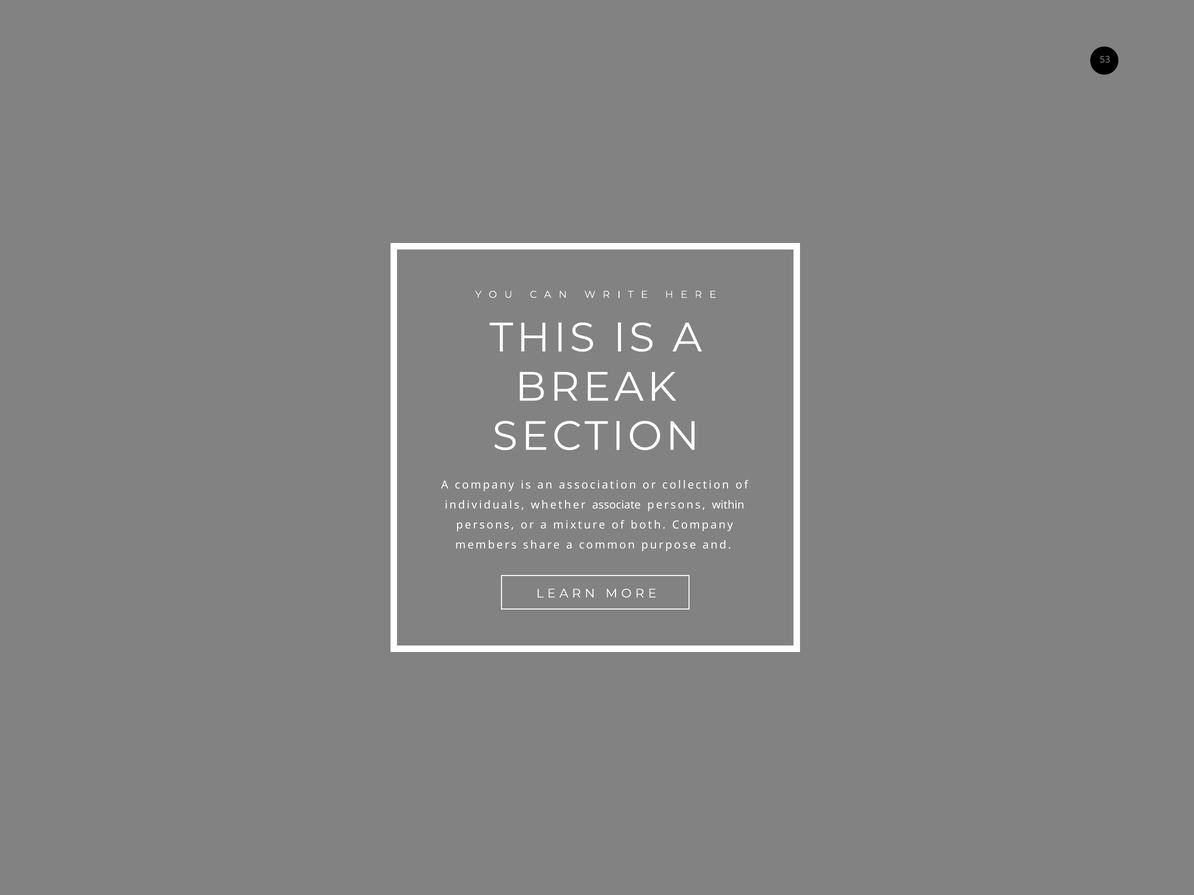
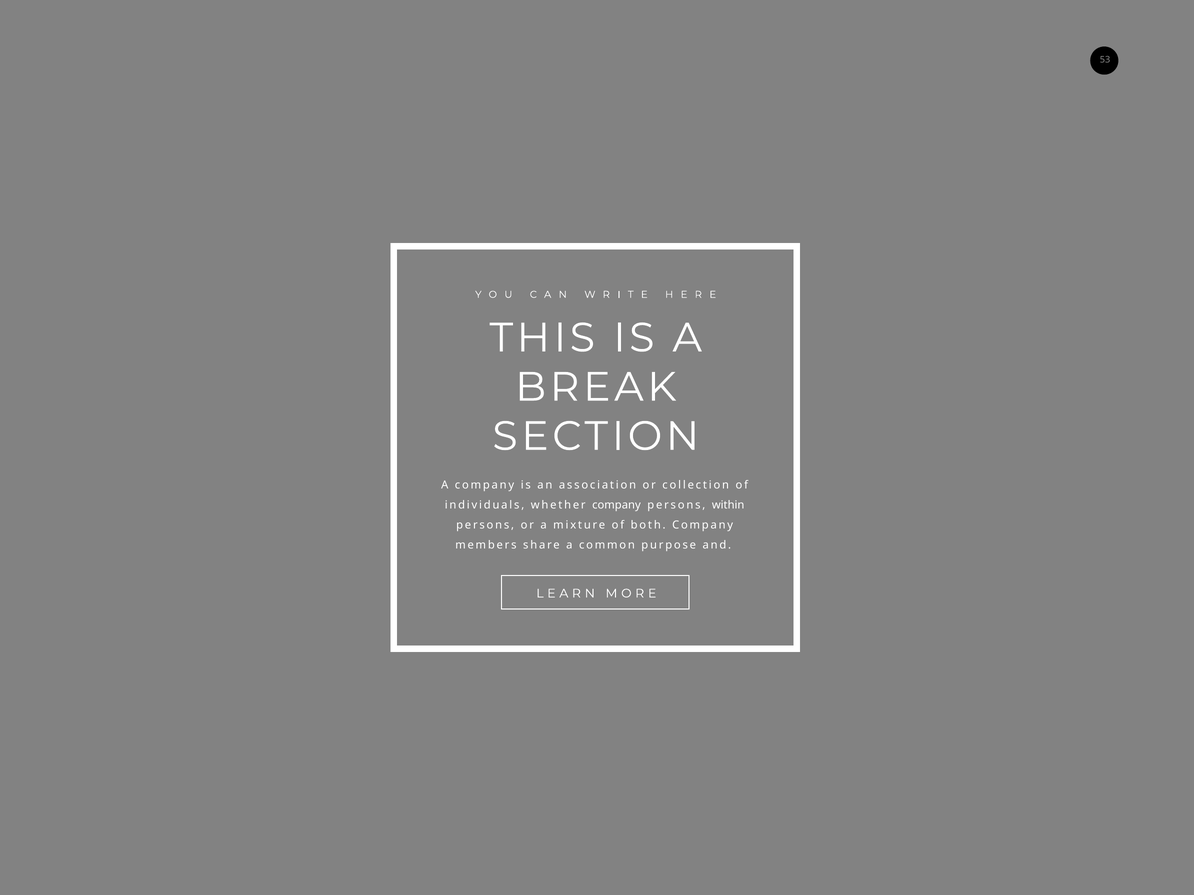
whether associate: associate -> company (616, 505)
